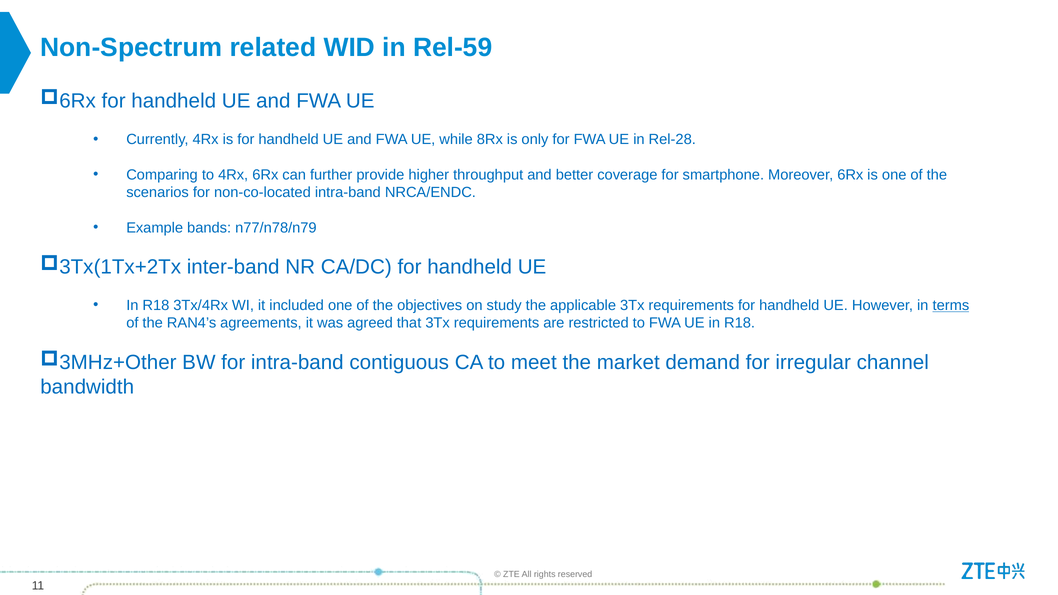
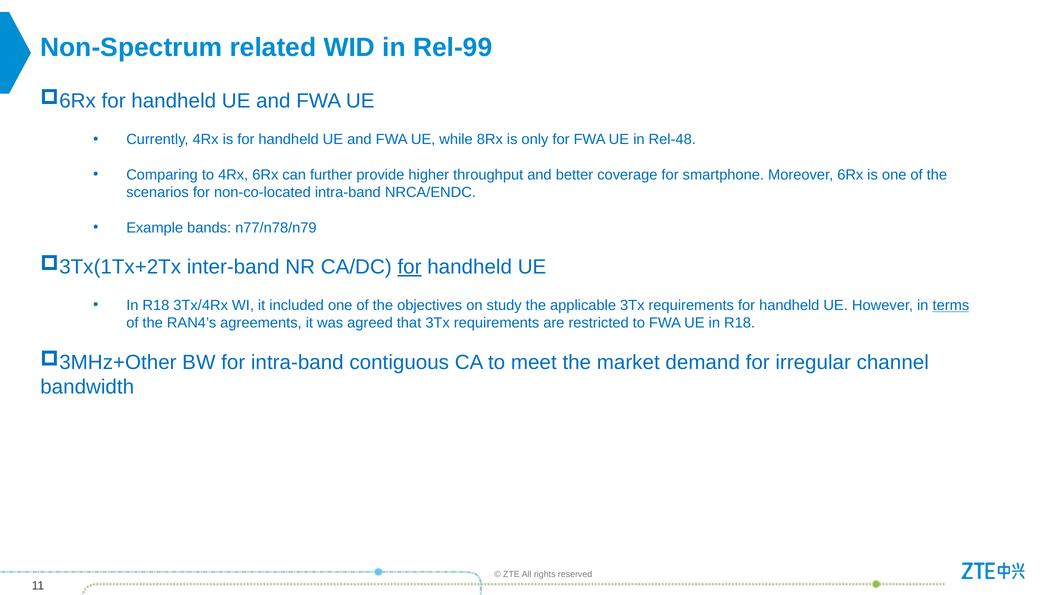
Rel-59: Rel-59 -> Rel-99 (453, 47)
Rel-28: Rel-28 -> Rel-48 (672, 140)
for underline: none -> present (410, 267)
